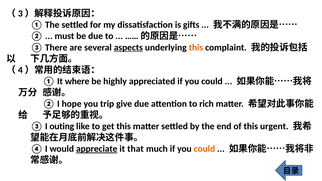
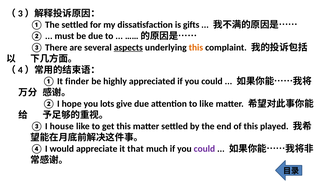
where: where -> finder (77, 81)
trip: trip -> lots (107, 104)
to rich: rich -> like (206, 104)
outing: outing -> house (62, 126)
urgent: urgent -> played (274, 126)
appreciate underline: present -> none (97, 149)
could colour: orange -> purple (204, 149)
